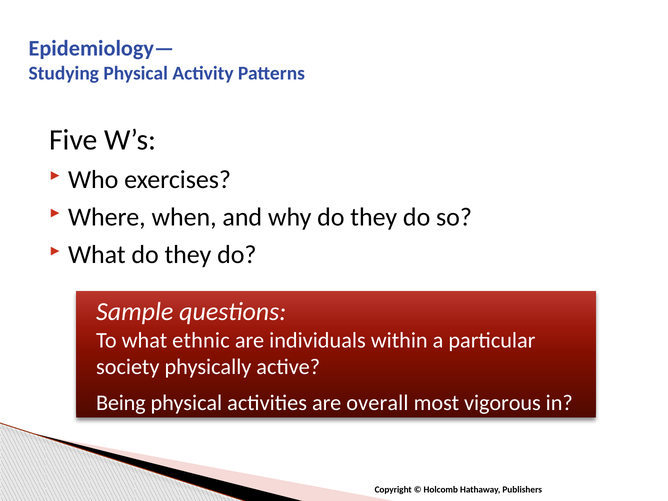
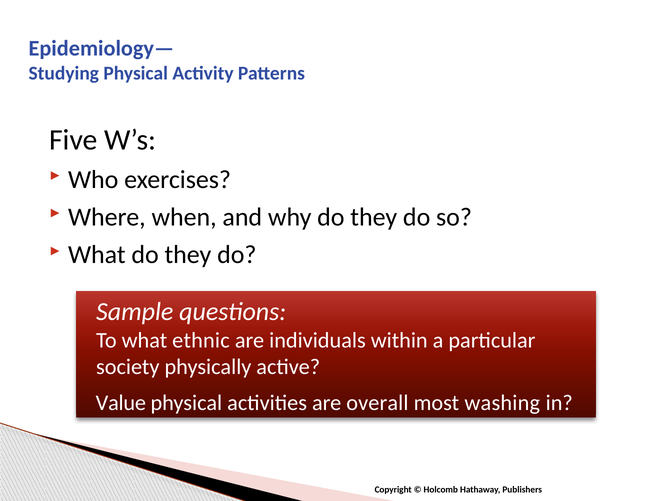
Being: Being -> Value (121, 403)
vigorous: vigorous -> washing (502, 403)
